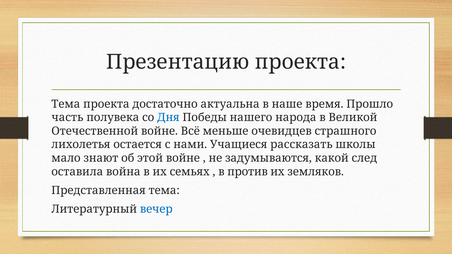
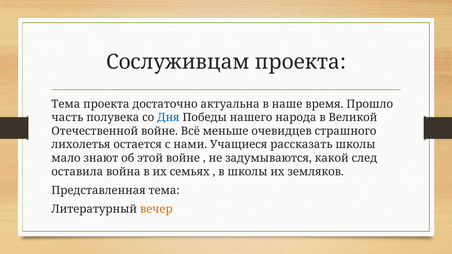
Презентацию: Презентацию -> Сослуживцам (178, 62)
в против: против -> школы (247, 172)
вечер colour: blue -> orange (156, 209)
